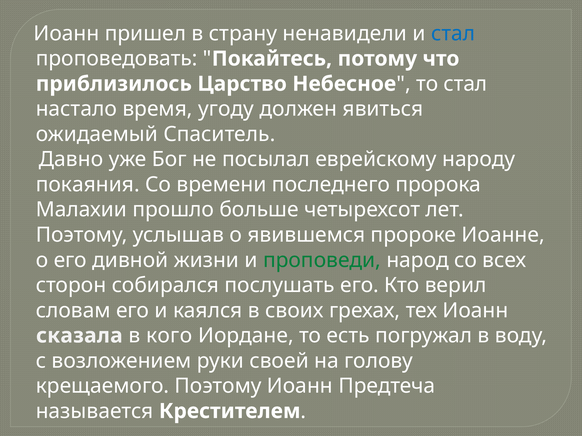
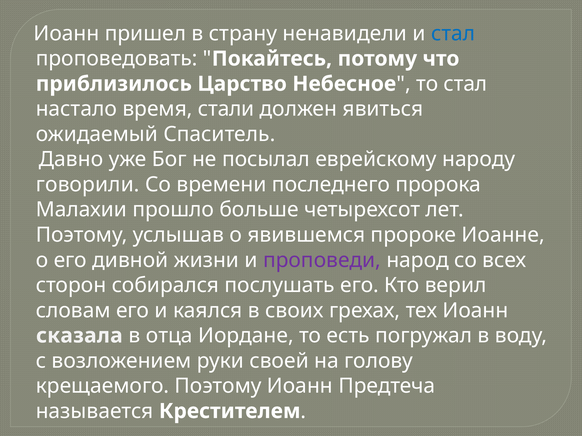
угоду: угоду -> стали (226, 109)
покаяния: покаяния -> говорили (88, 185)
проповеди colour: green -> purple (322, 260)
кого: кого -> отца (169, 336)
